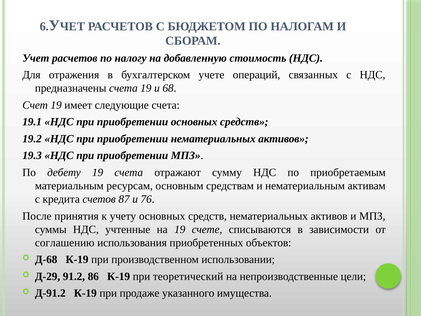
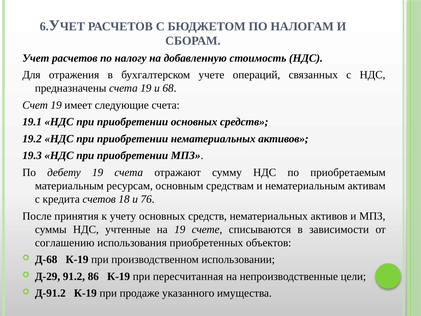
87: 87 -> 18 (124, 199)
теоретический: теоретический -> пересчитанная (188, 276)
